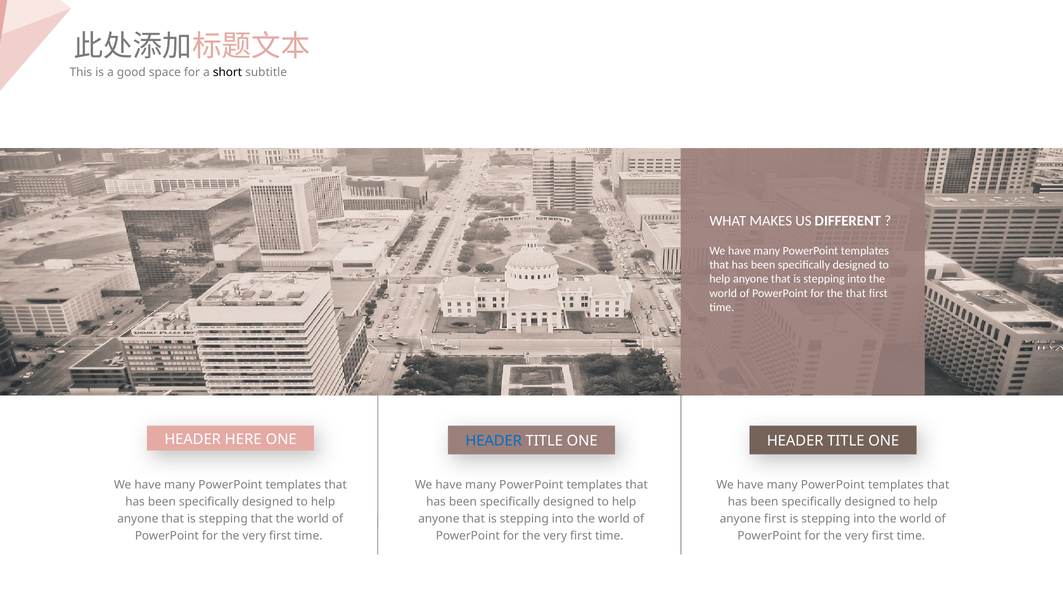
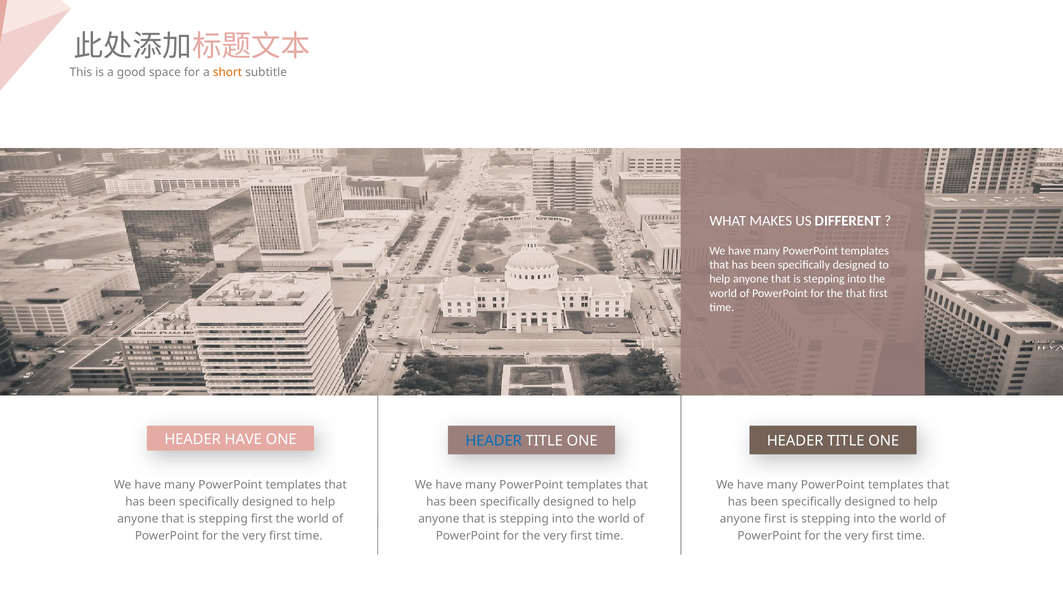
short colour: black -> orange (228, 72)
HEADER HERE: HERE -> HAVE (243, 439)
stepping that: that -> first (262, 519)
